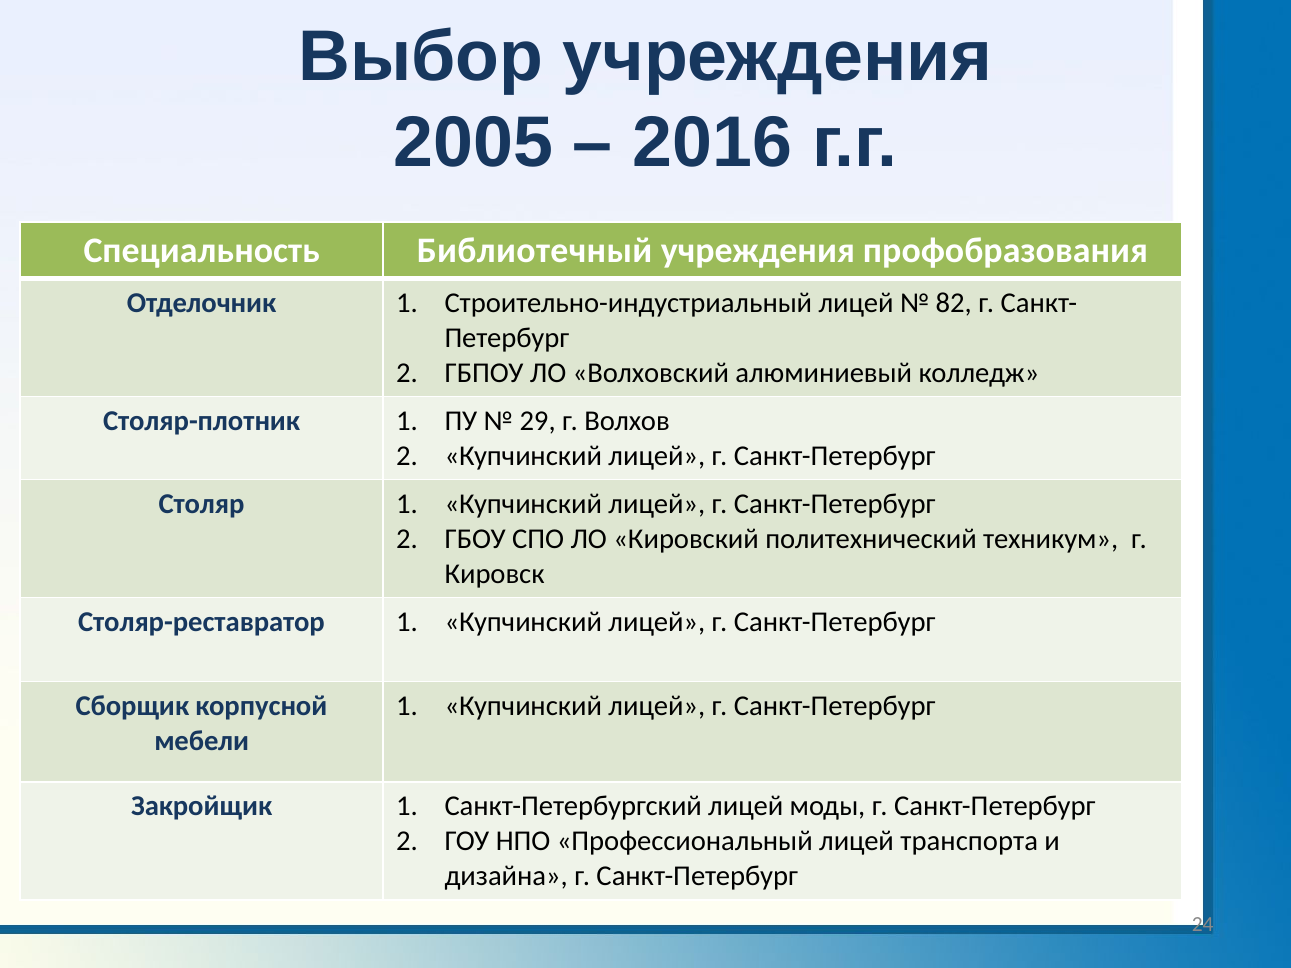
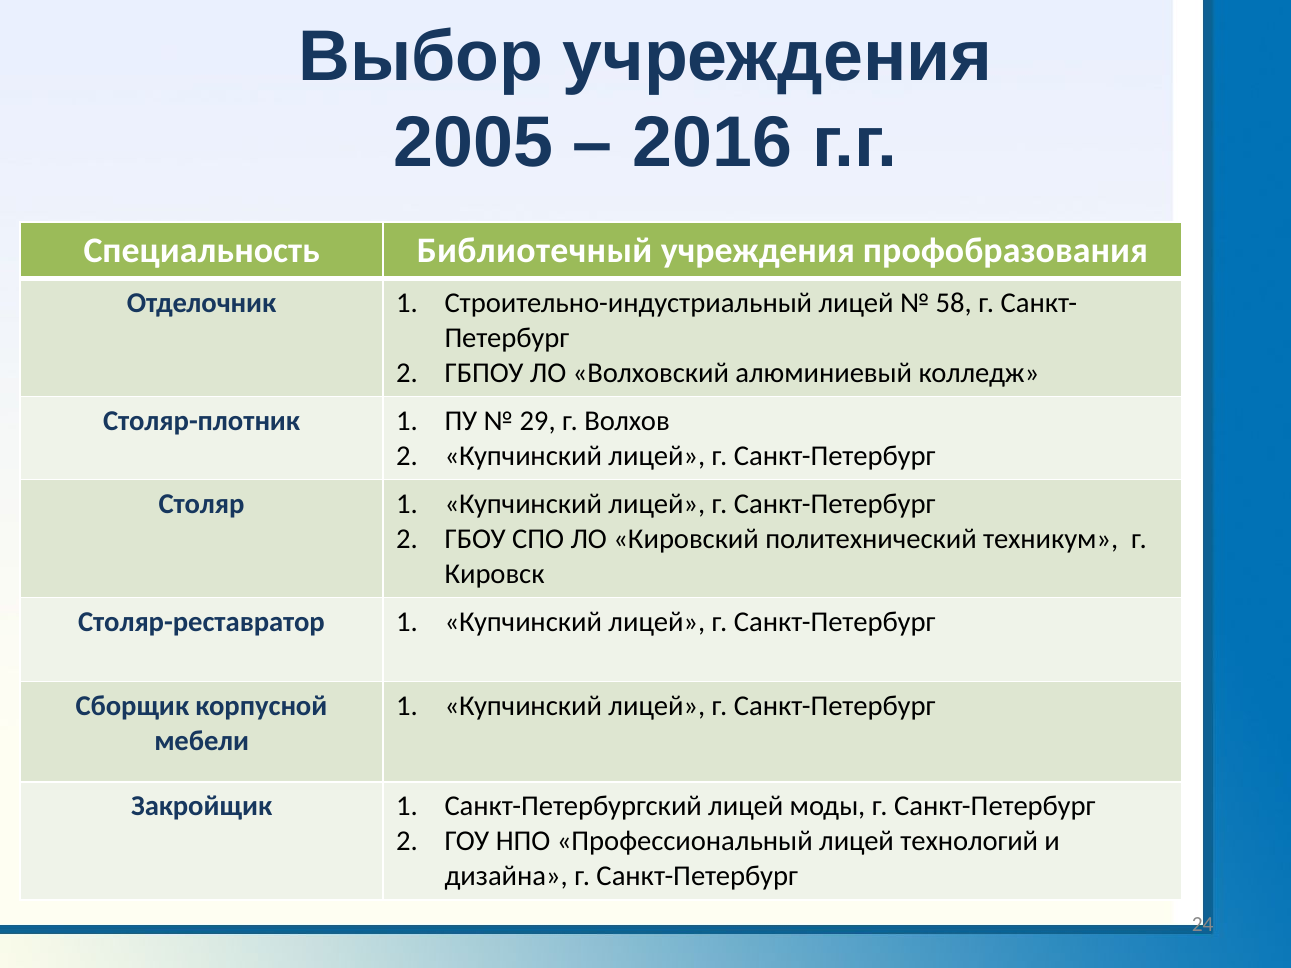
82: 82 -> 58 (954, 303)
транспорта: транспорта -> технологий (969, 842)
